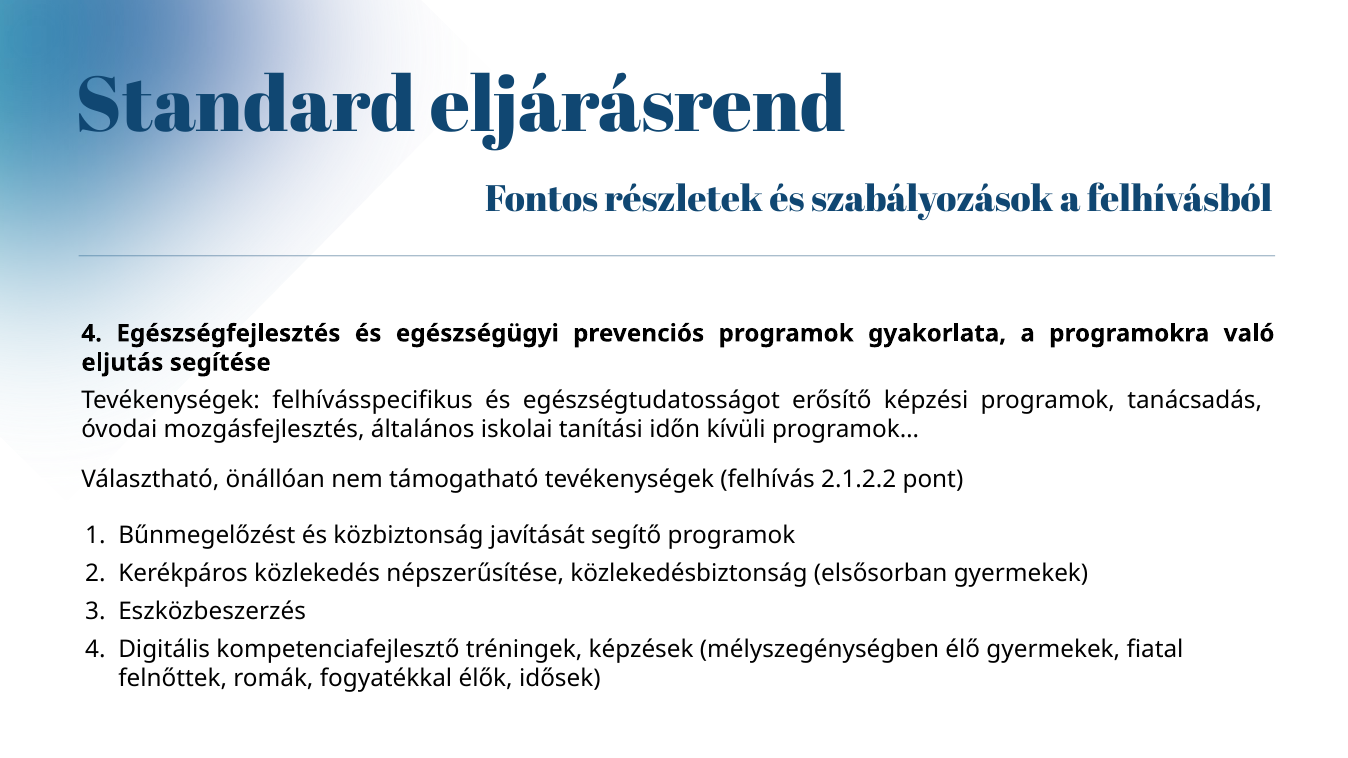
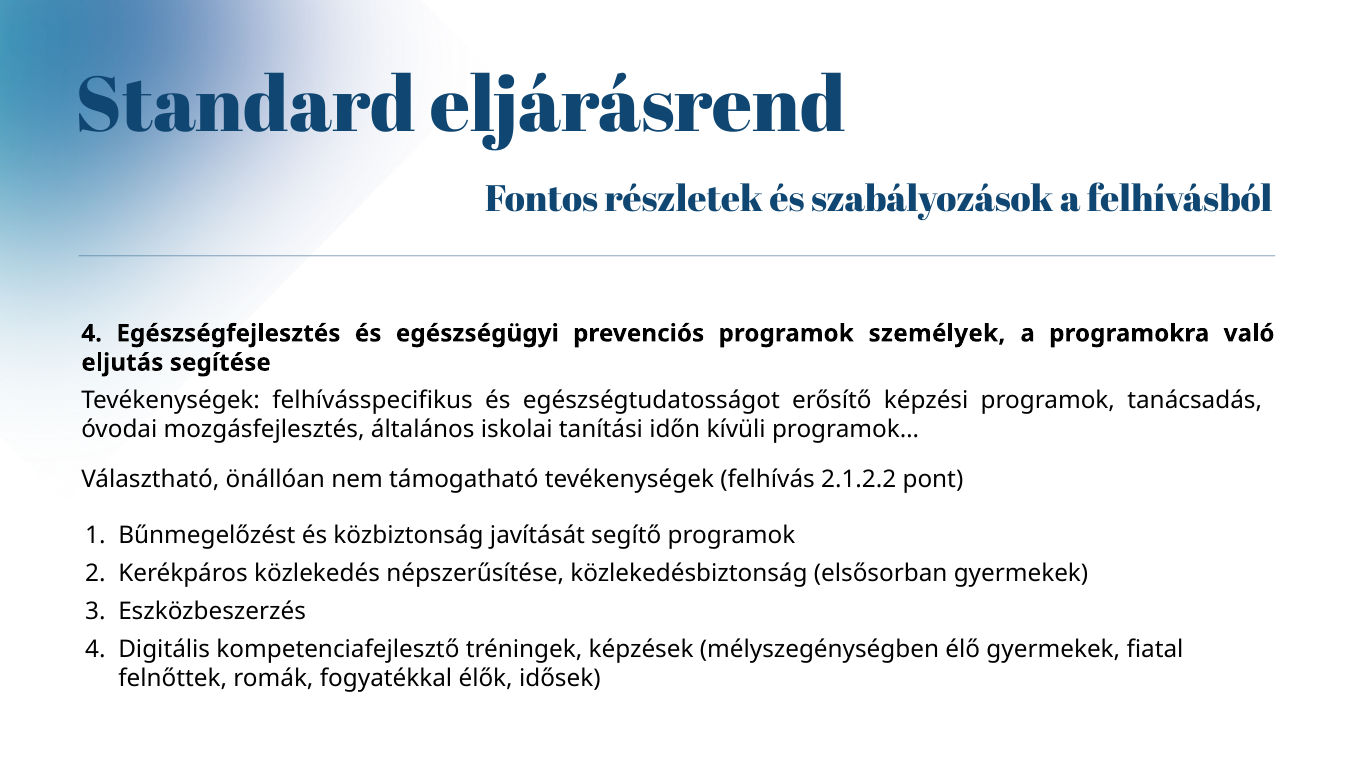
gyakorlata: gyakorlata -> személyek (937, 334)
